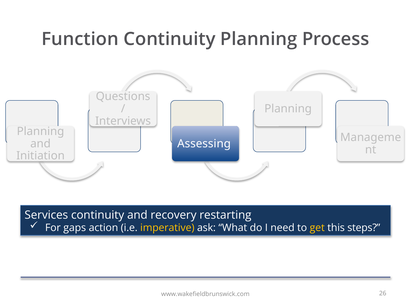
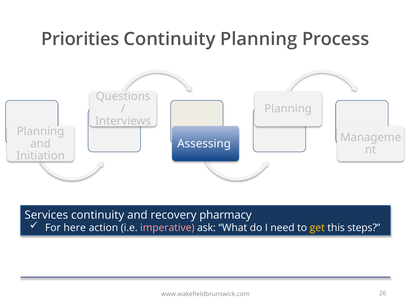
Function: Function -> Priorities (80, 39)
restarting: restarting -> pharmacy (226, 215)
gaps: gaps -> here (75, 228)
imperative colour: yellow -> pink (167, 228)
